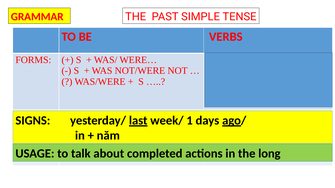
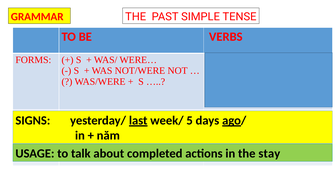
1: 1 -> 5 (190, 121)
long: long -> stay (269, 154)
